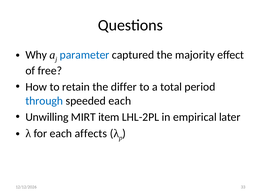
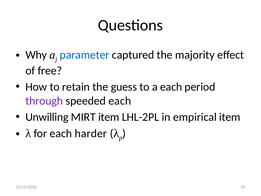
differ: differ -> guess (124, 87)
a total: total -> each (171, 87)
through colour: blue -> purple (44, 101)
empirical later: later -> item (230, 117)
affects: affects -> harder (91, 133)
